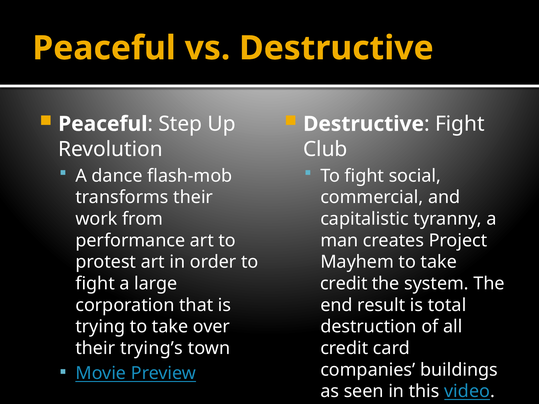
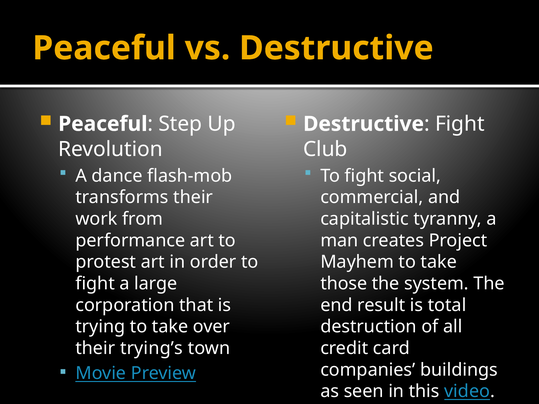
credit: credit -> those (344, 284)
